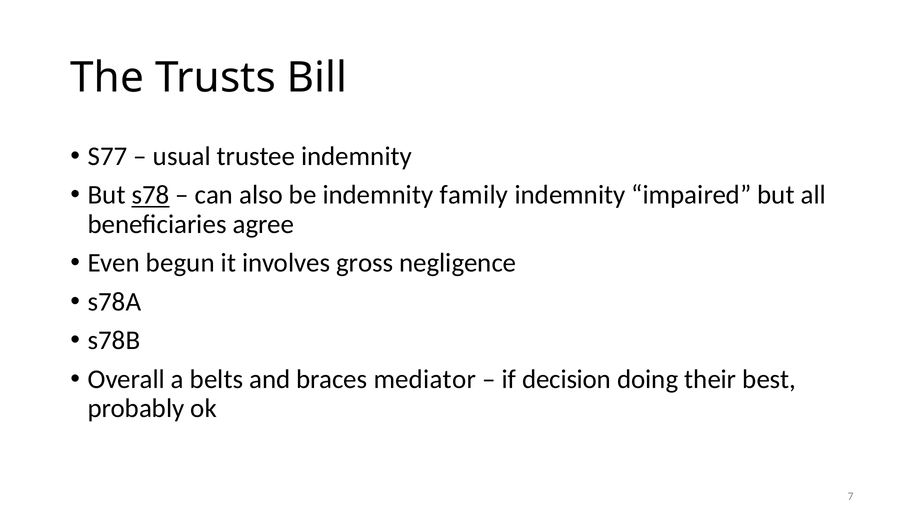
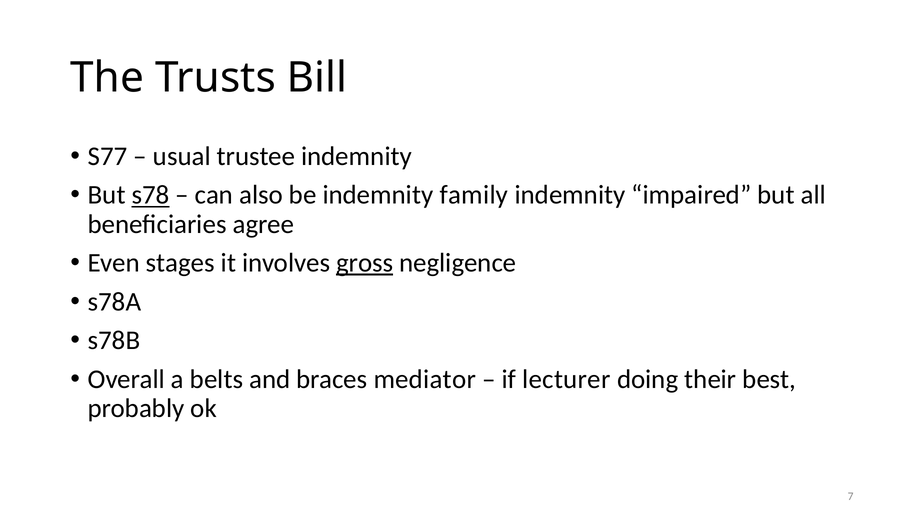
begun: begun -> stages (180, 263)
gross underline: none -> present (365, 263)
decision: decision -> lecturer (566, 379)
